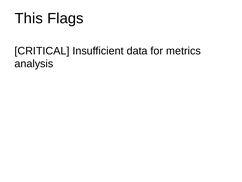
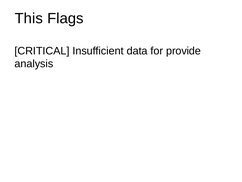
metrics: metrics -> provide (183, 51)
